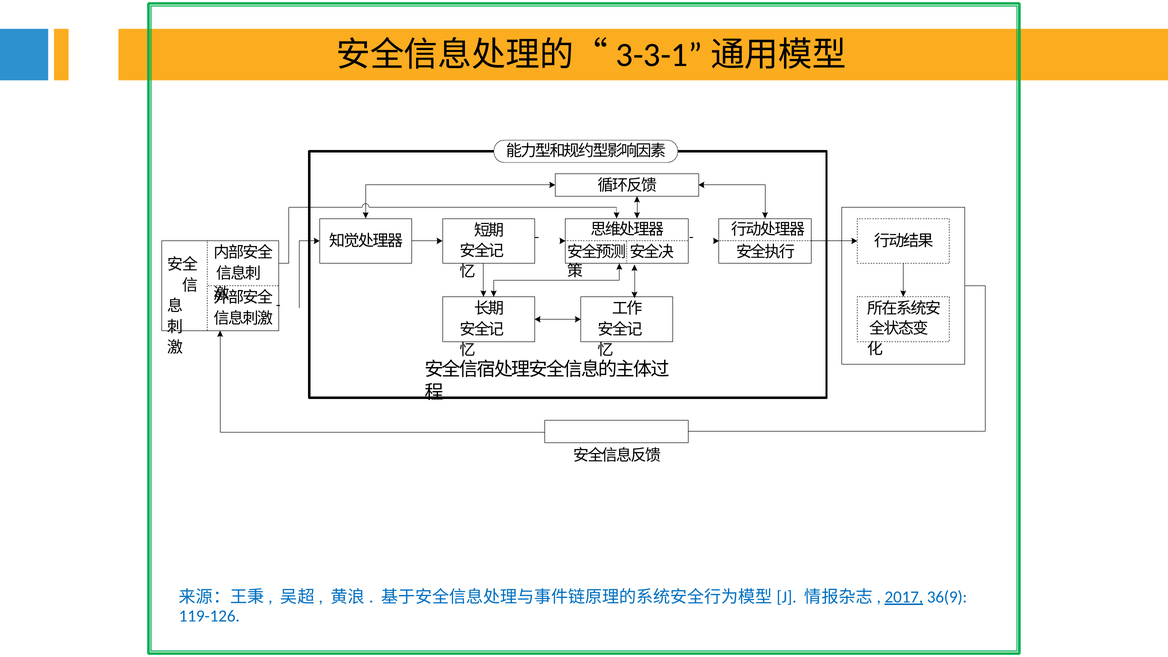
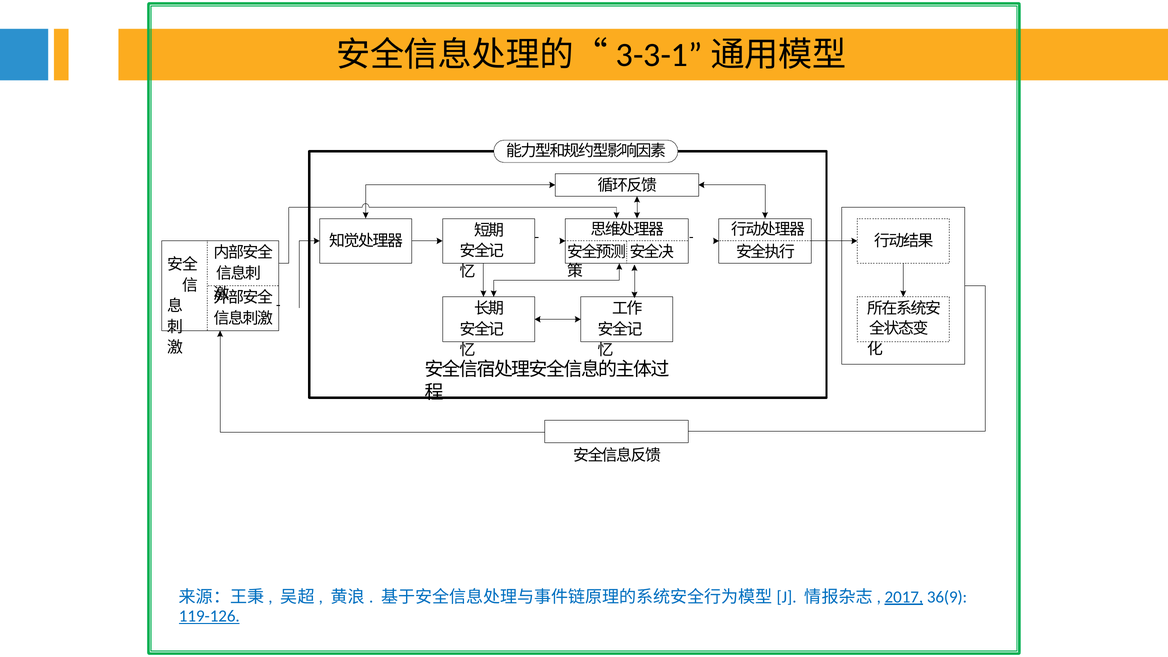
119-126 underline: none -> present (209, 616)
